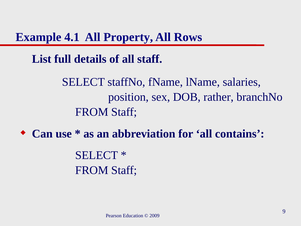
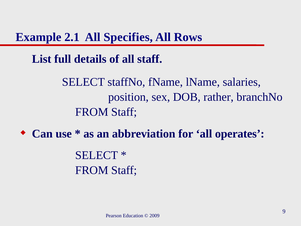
4.1: 4.1 -> 2.1 (72, 37)
Property: Property -> Specifies (128, 37)
contains: contains -> operates (240, 134)
